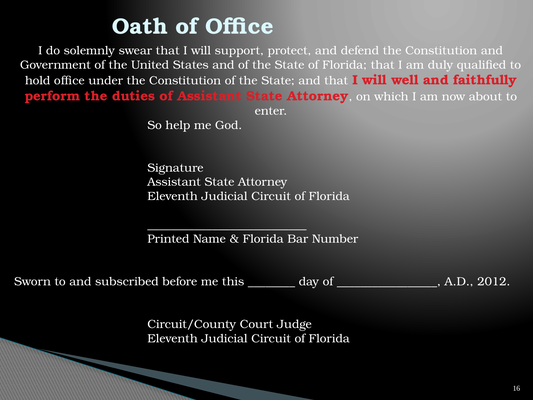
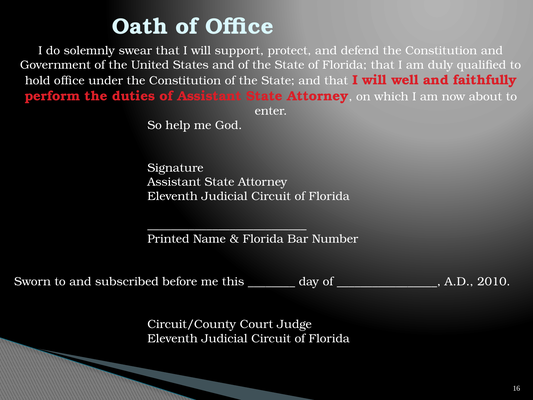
2012: 2012 -> 2010 (494, 281)
